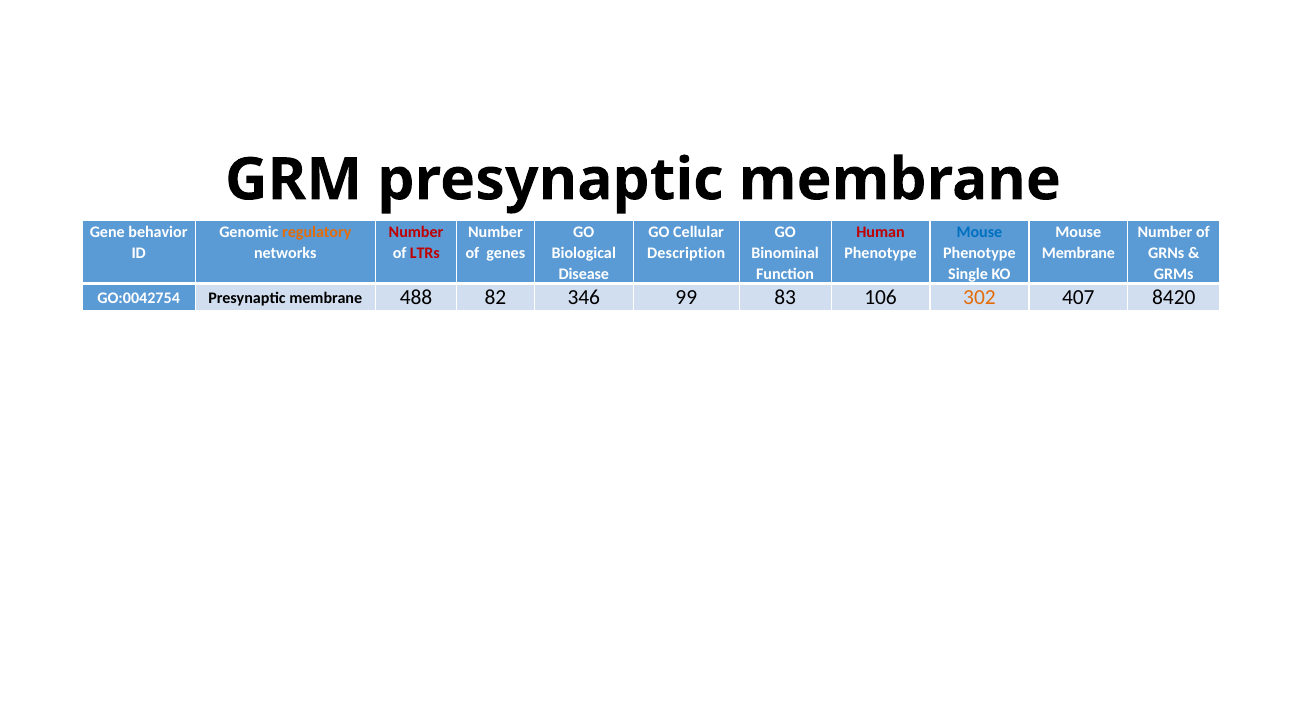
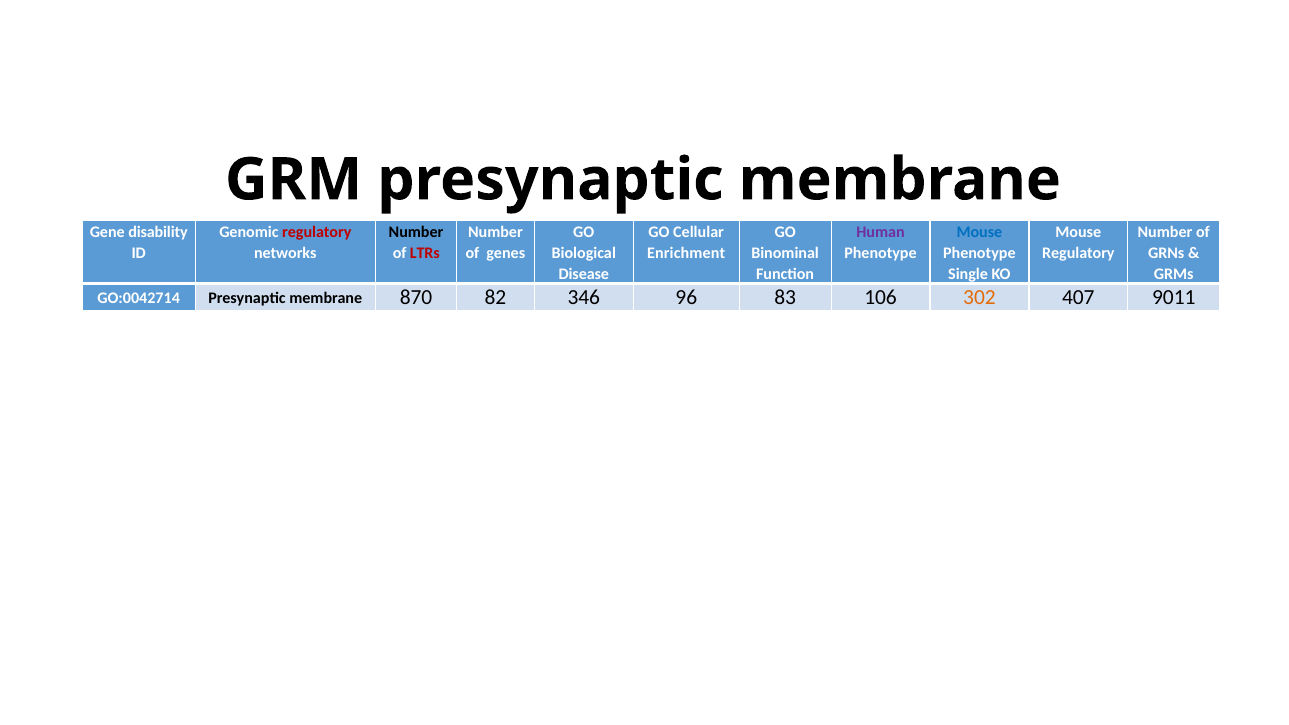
behavior: behavior -> disability (158, 232)
regulatory colour: orange -> red (317, 232)
Number colour: red -> black (416, 232)
Human colour: red -> purple (881, 232)
Description: Description -> Enrichment (686, 253)
Membrane: Membrane -> Regulatory (1078, 253)
GO:0042754: GO:0042754 -> GO:0042714 (139, 298)
488: 488 -> 870 (416, 298)
99: 99 -> 96 (686, 298)
8420: 8420 -> 9011 (1174, 298)
